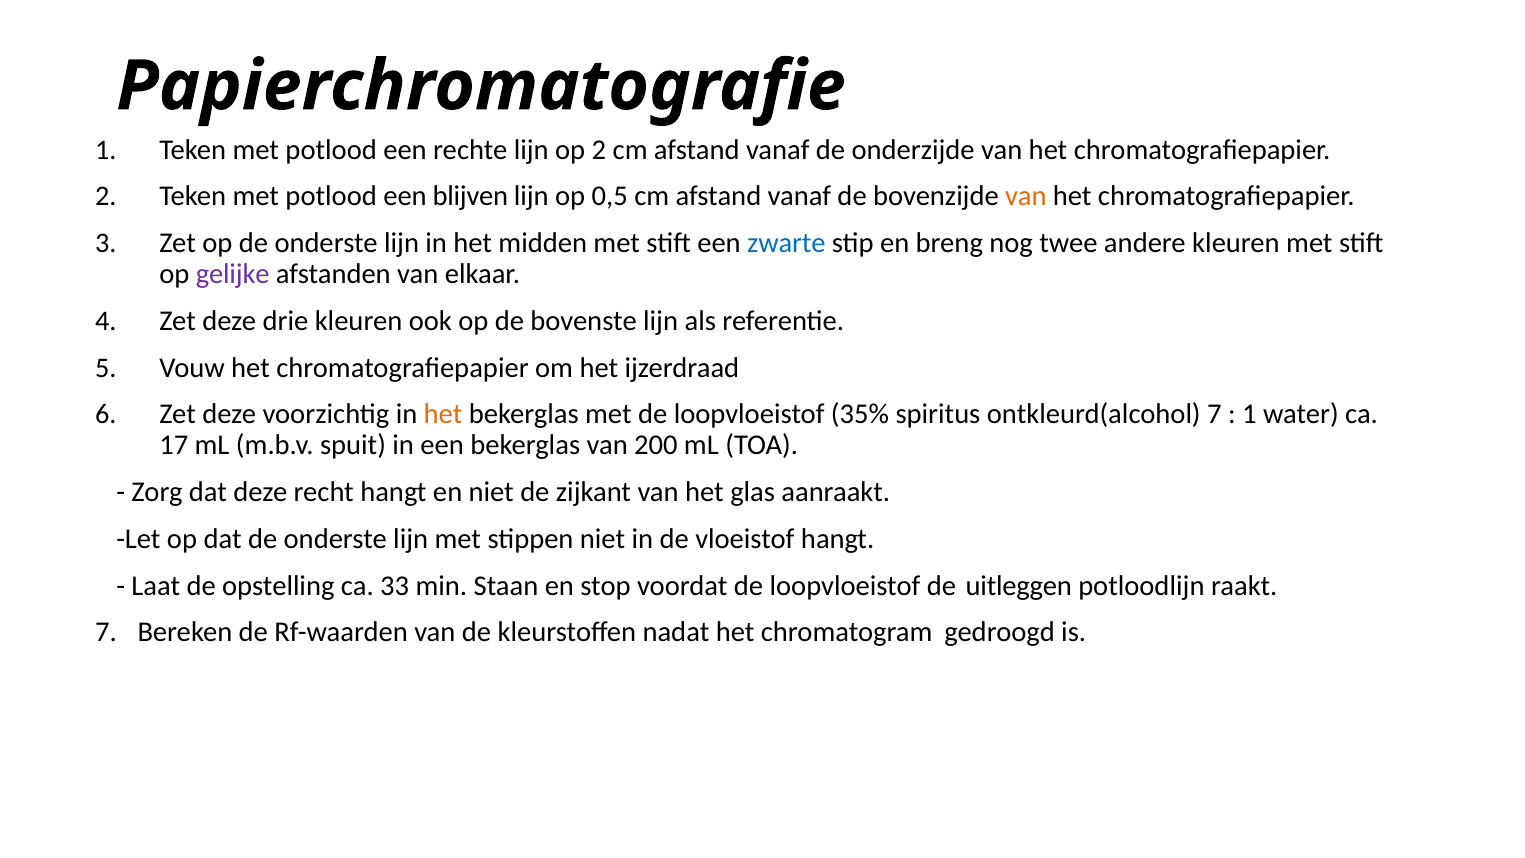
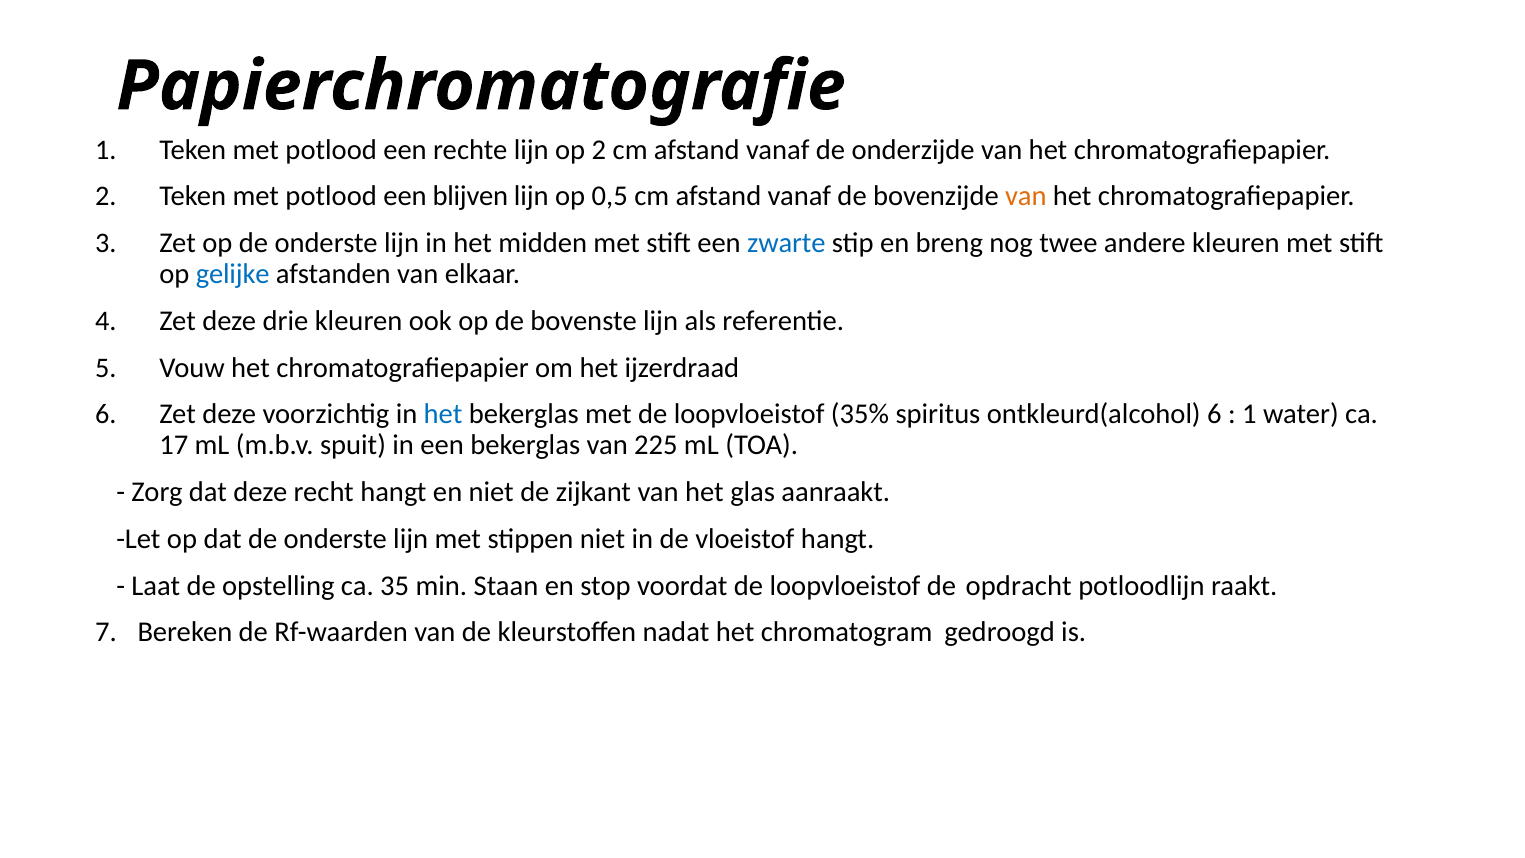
gelijke colour: purple -> blue (233, 274)
het colour: orange -> blue (443, 414)
ontkleurd(alcohol 7: 7 -> 6 (1214, 414)
200: 200 -> 225 (656, 445)
33: 33 -> 35 (395, 586)
uitleggen: uitleggen -> opdracht (1019, 586)
